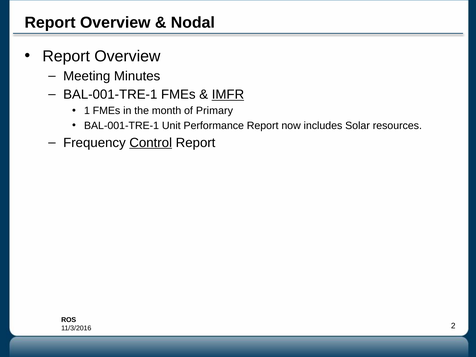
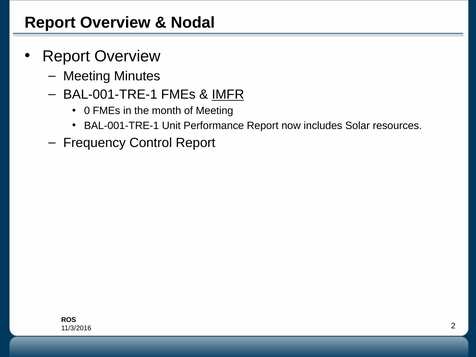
1: 1 -> 0 (87, 111)
of Primary: Primary -> Meeting (215, 111)
Control underline: present -> none (151, 143)
